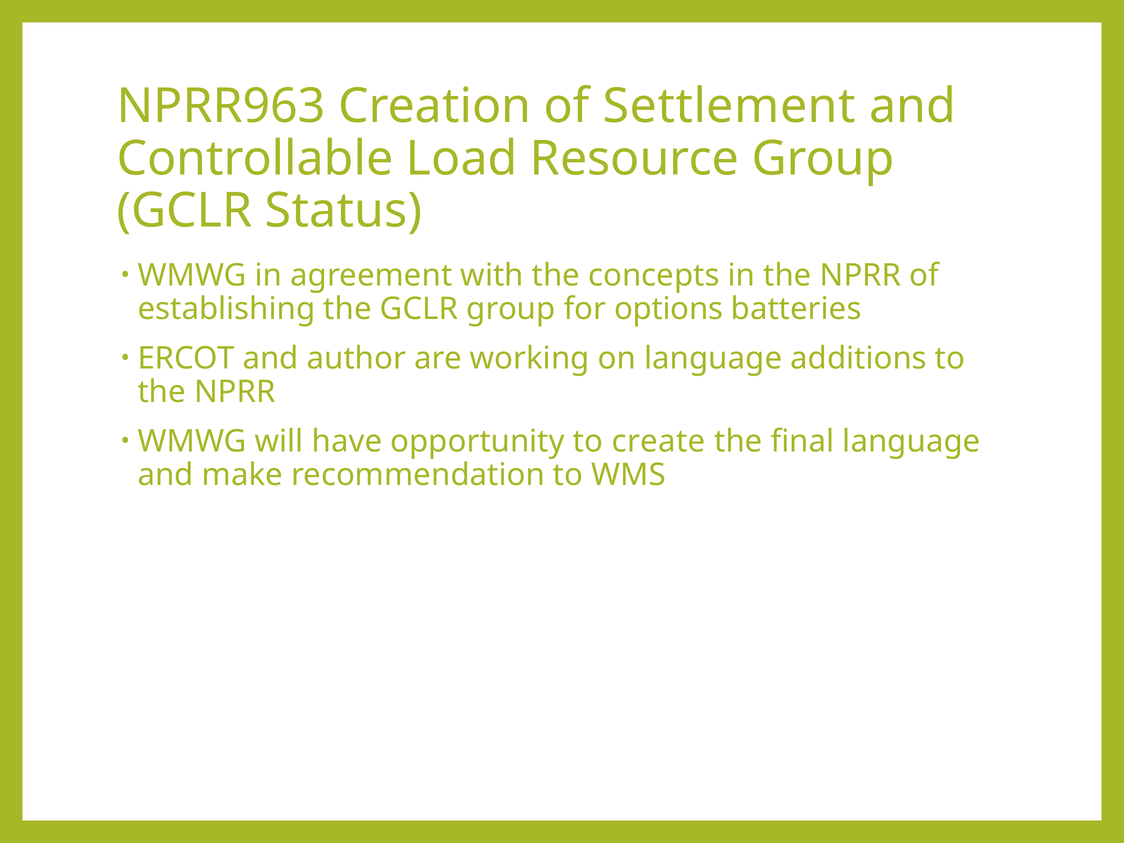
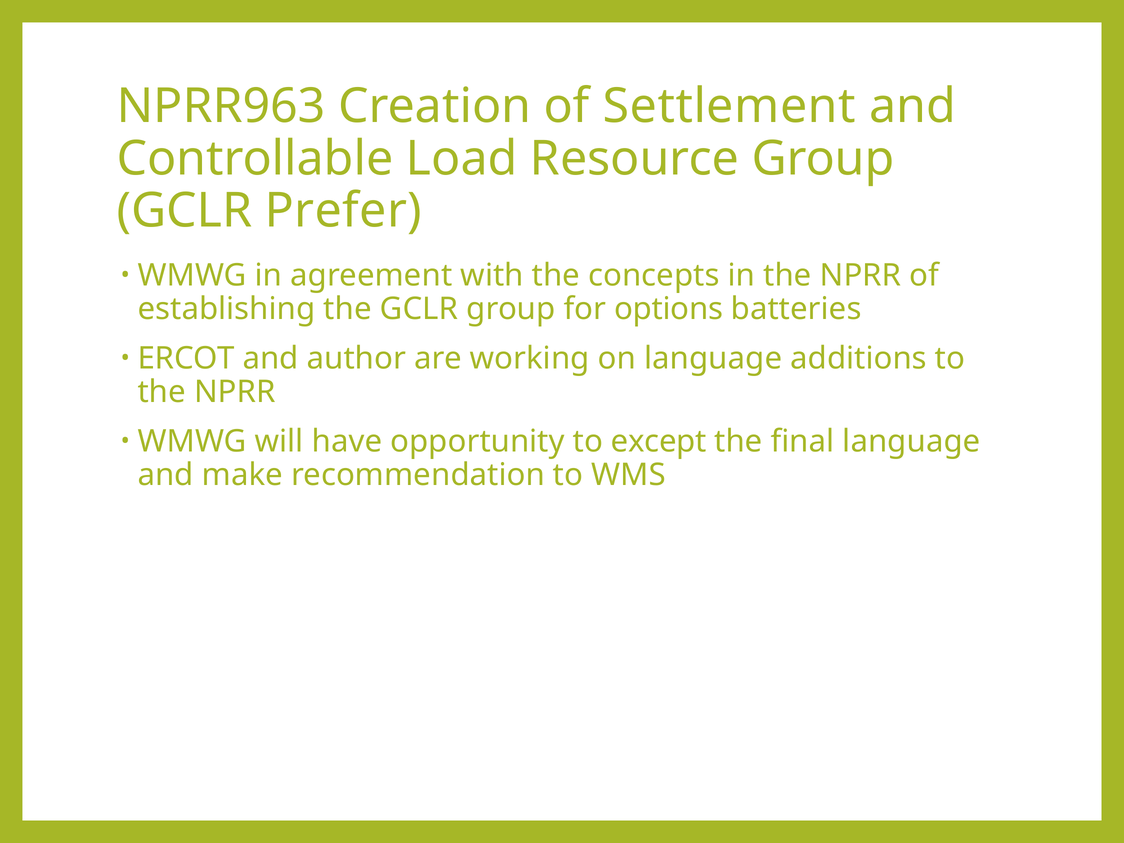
Status: Status -> Prefer (343, 211)
create: create -> except (659, 441)
